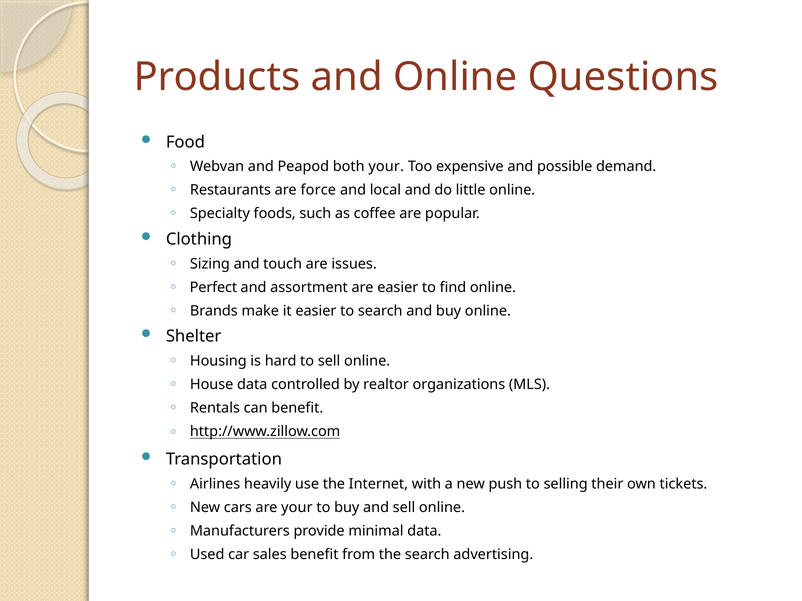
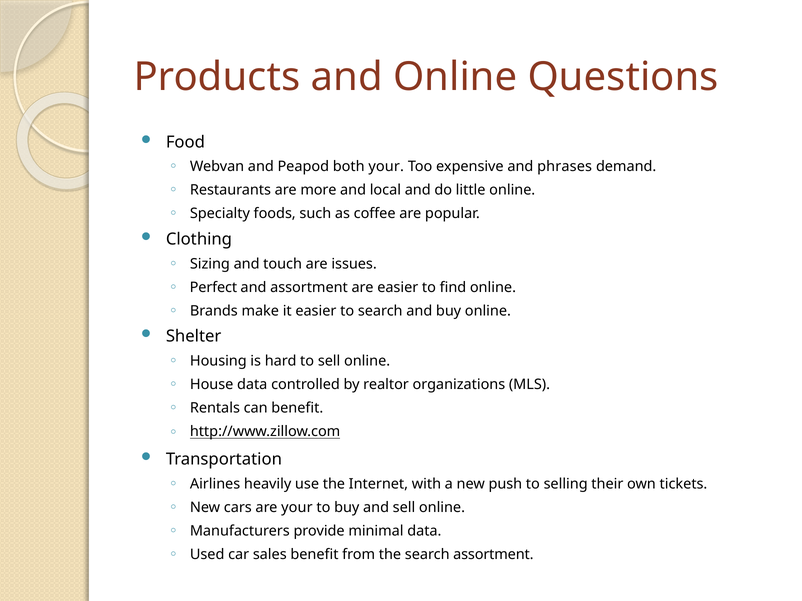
possible: possible -> phrases (565, 167)
force: force -> more (318, 190)
search advertising: advertising -> assortment (493, 555)
